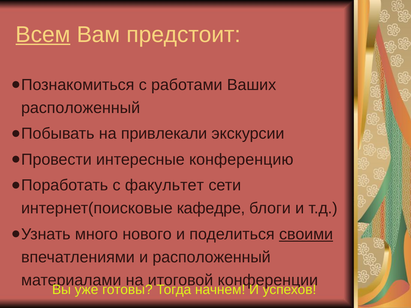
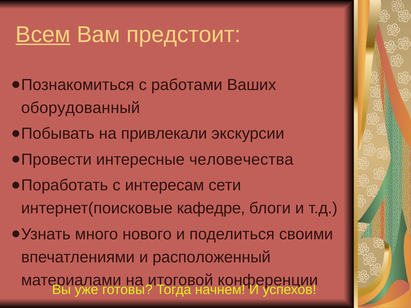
расположенный: расположенный -> оборудованный (81, 108)
конференцию: конференцию -> человечества (241, 160)
факультет: факультет -> интересам (165, 186)
своими underline: present -> none (306, 234)
